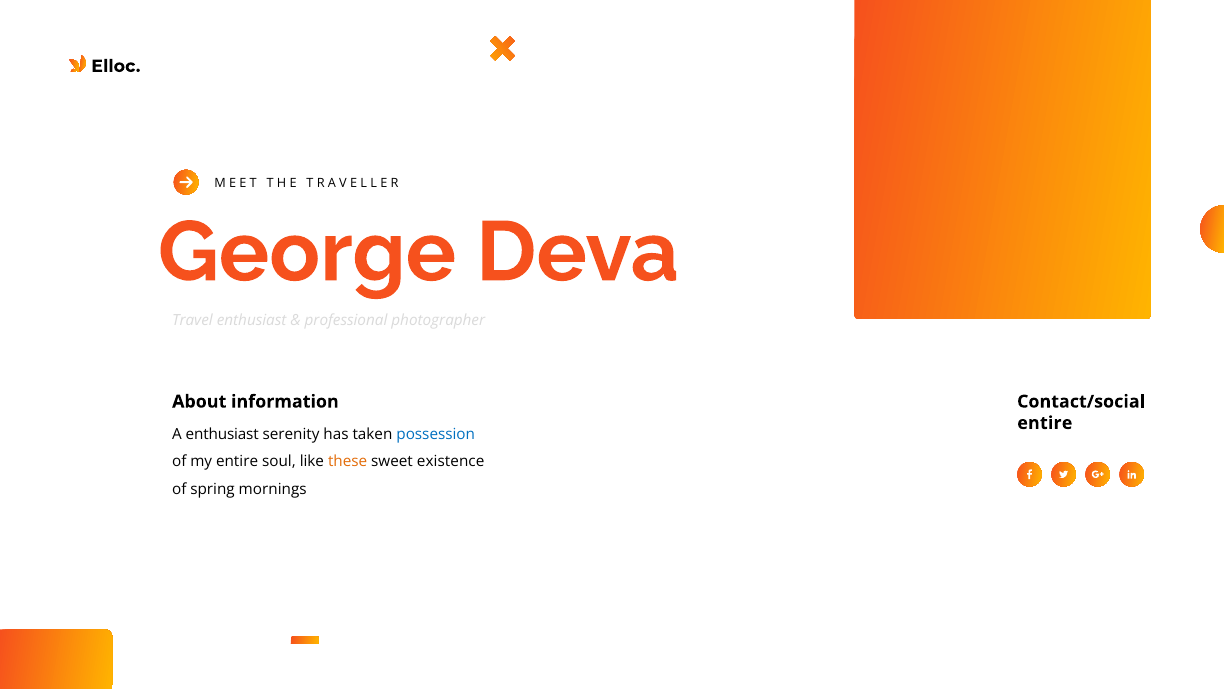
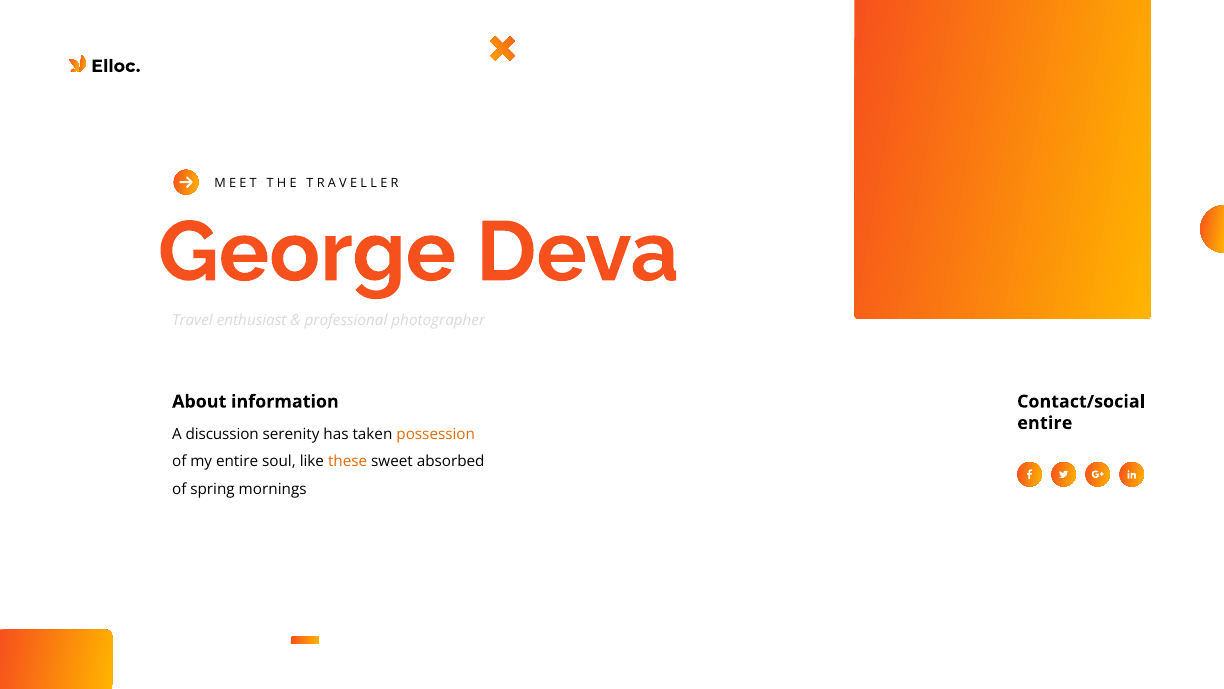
A enthusiast: enthusiast -> discussion (222, 434)
possession colour: blue -> orange (436, 434)
existence: existence -> absorbed (451, 462)
